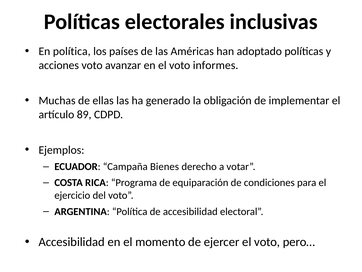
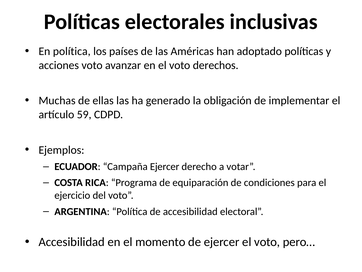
informes: informes -> derechos (216, 65)
89: 89 -> 59 (84, 114)
Campaña Bienes: Bienes -> Ejercer (165, 166)
